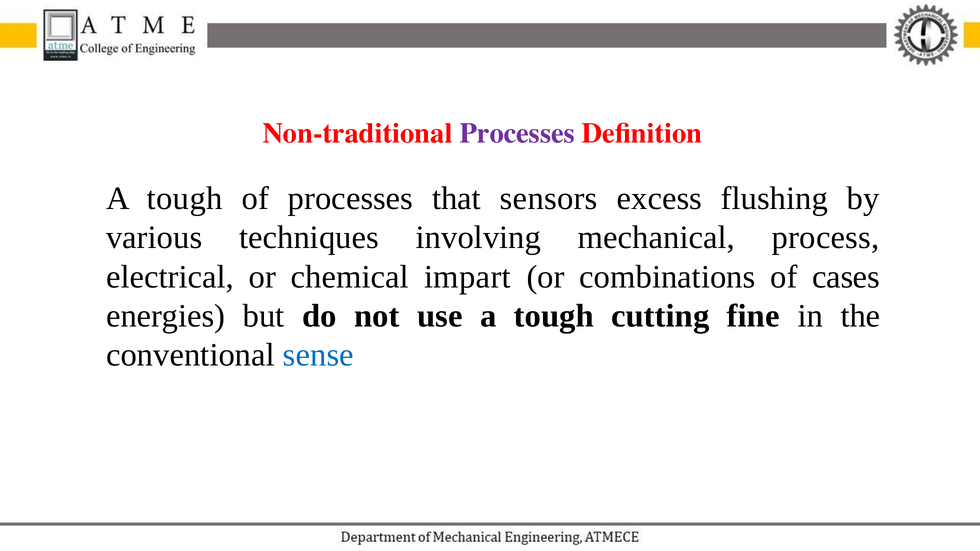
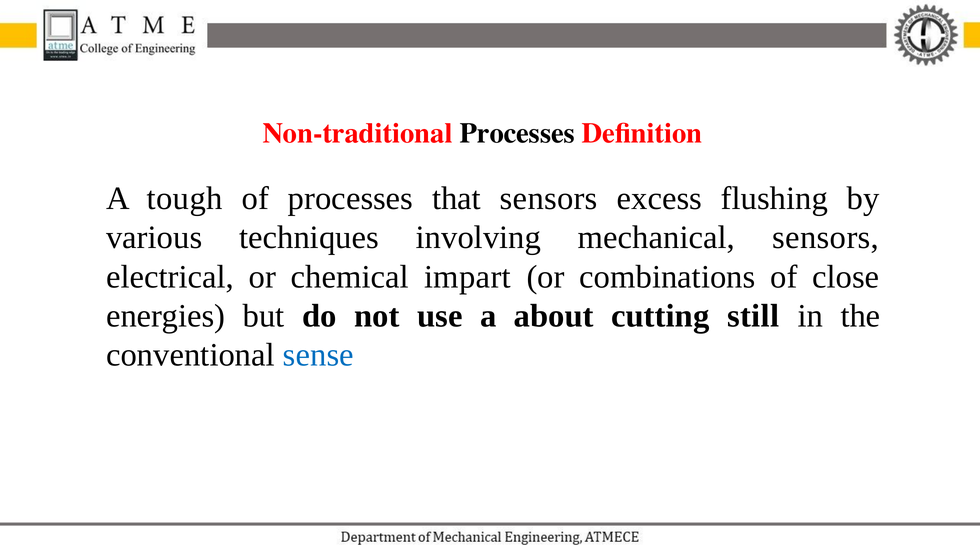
Processes colour: purple -> black (517, 134)
mechanical process: process -> sensors (826, 238)
cases: cases -> close (846, 277)
use a tough: tough -> about (554, 316)
fine: fine -> still (753, 316)
